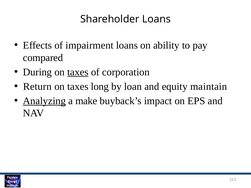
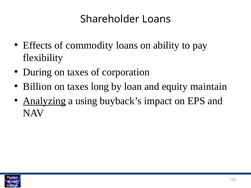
impairment: impairment -> commodity (90, 45)
compared: compared -> flexibility (43, 58)
taxes underline: present -> none (78, 72)
Return: Return -> Billion (37, 87)
make: make -> using (86, 101)
